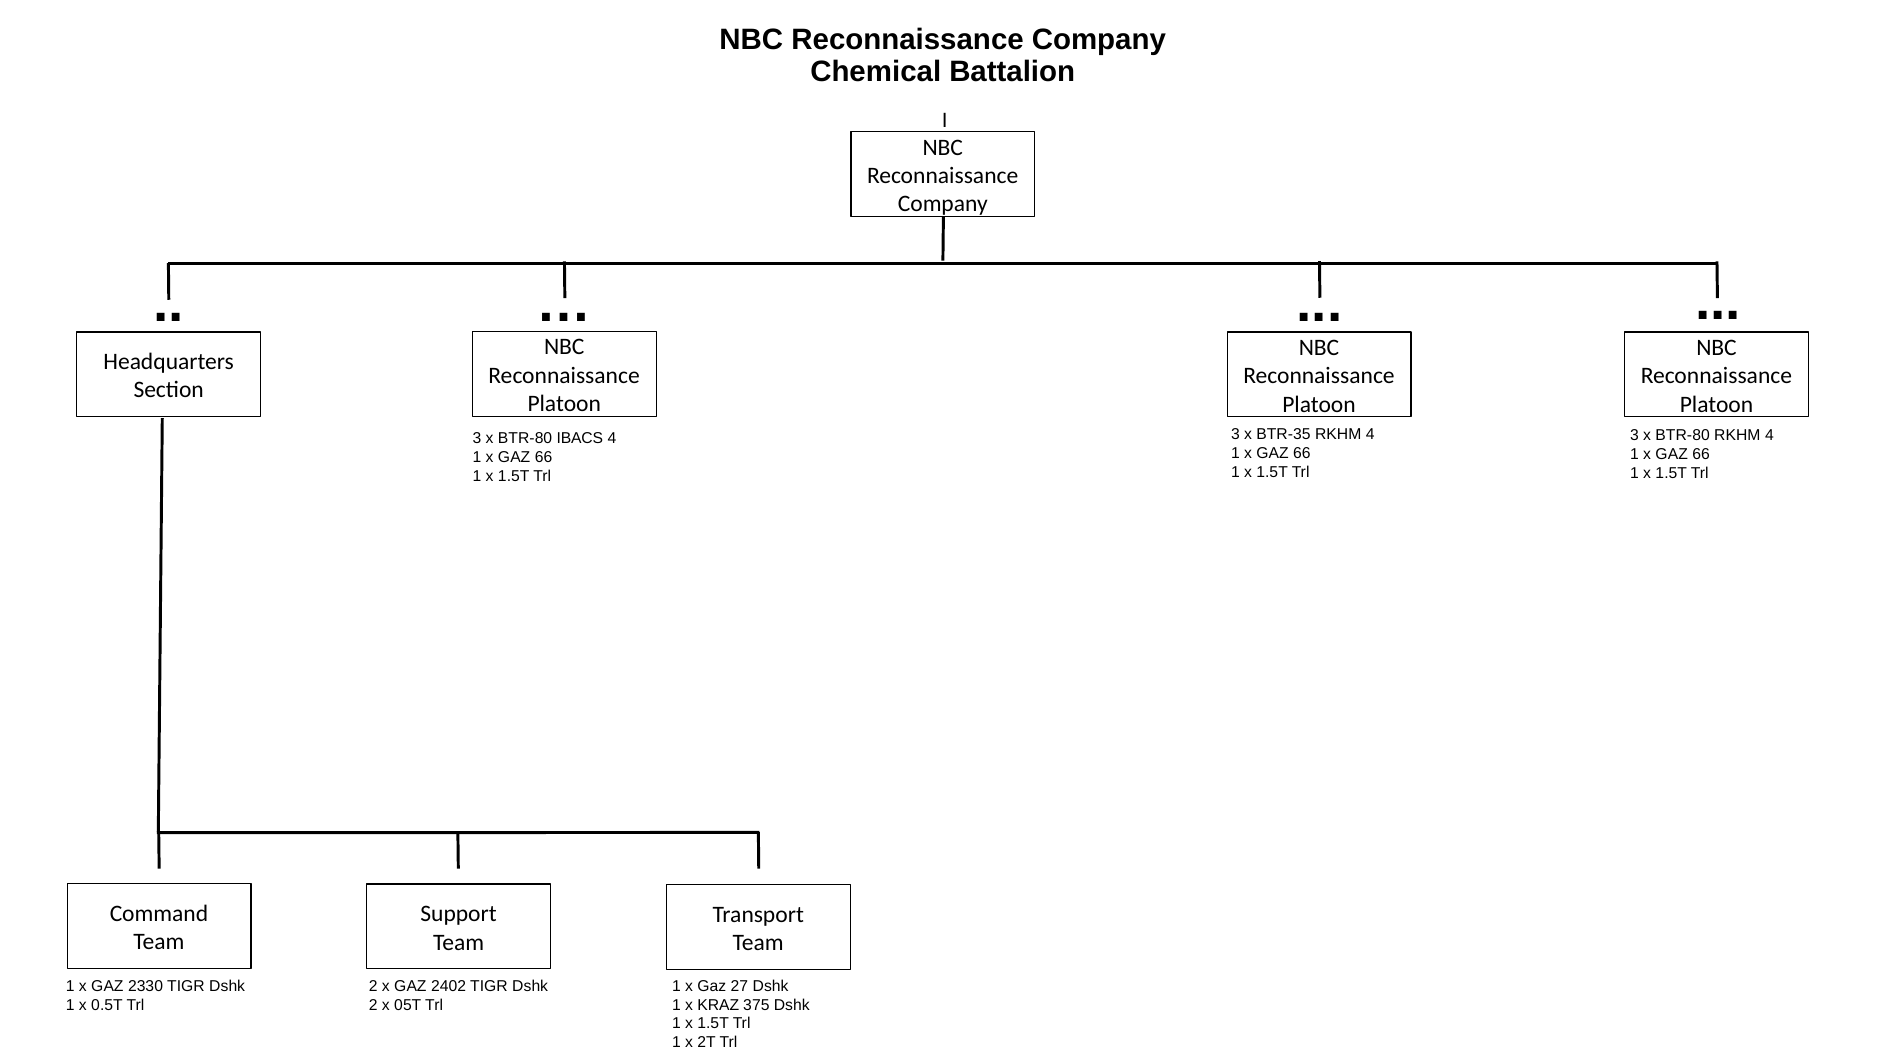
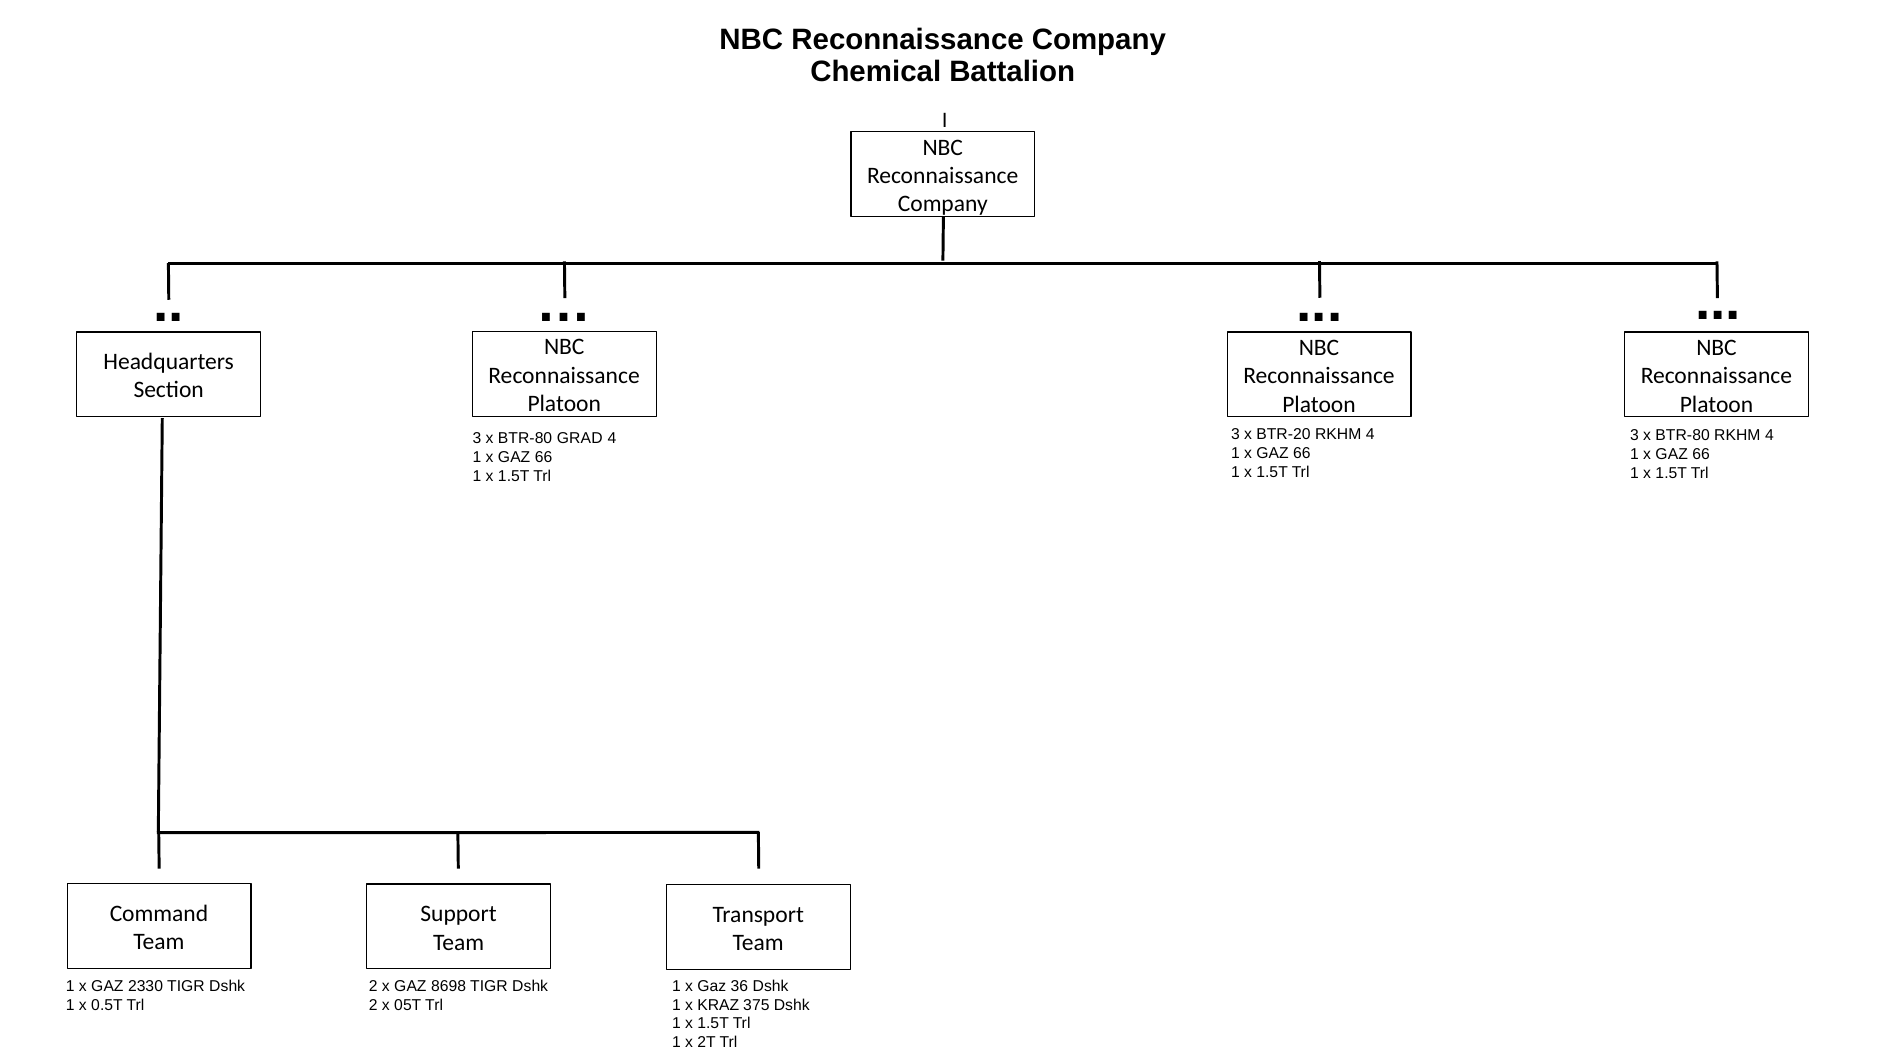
BTR-35: BTR-35 -> BTR-20 (1283, 434)
IBACS: IBACS -> GRAD (580, 439)
2402: 2402 -> 8698 (449, 986)
27: 27 -> 36 (739, 986)
